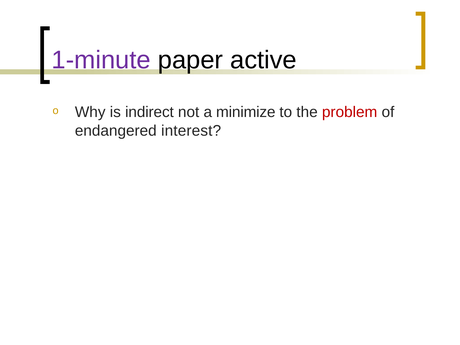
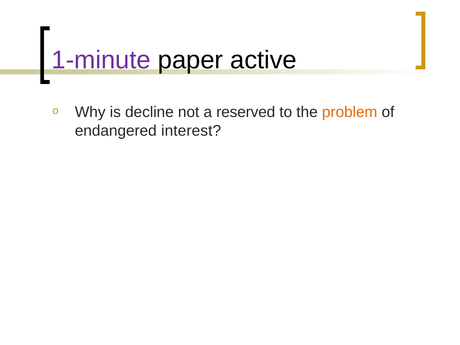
indirect: indirect -> decline (149, 112)
minimize: minimize -> reserved (246, 112)
problem colour: red -> orange (350, 112)
